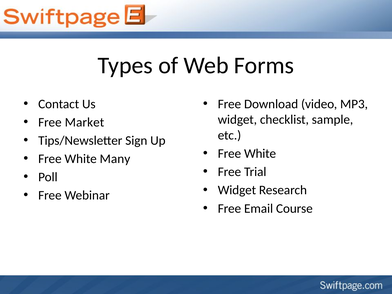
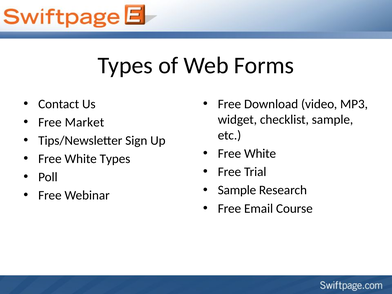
White Many: Many -> Types (115, 159)
Widget: Widget -> Sample (237, 190)
